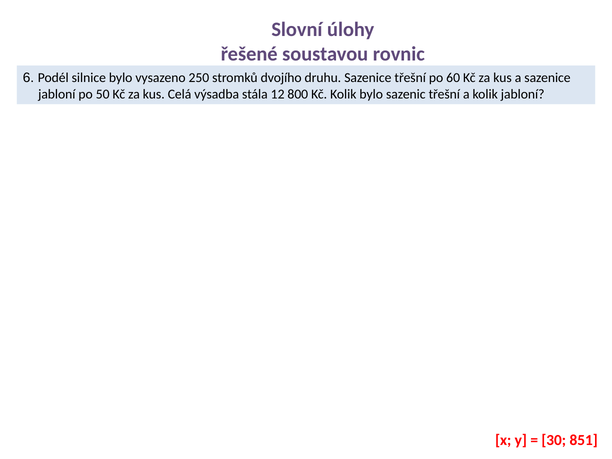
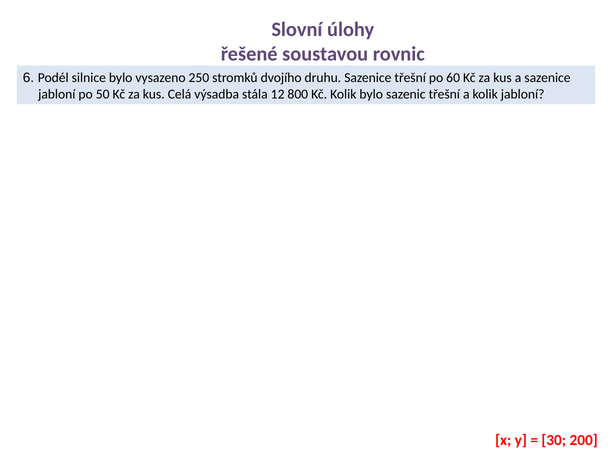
851: 851 -> 200 (584, 440)
